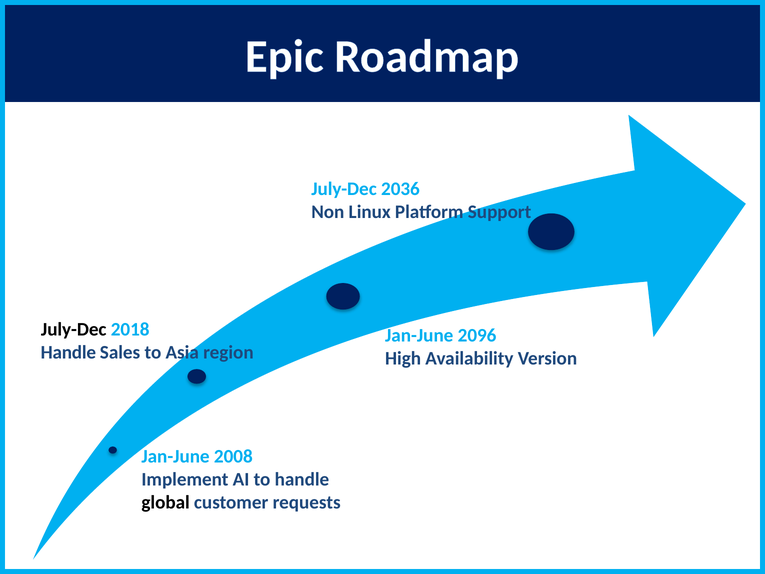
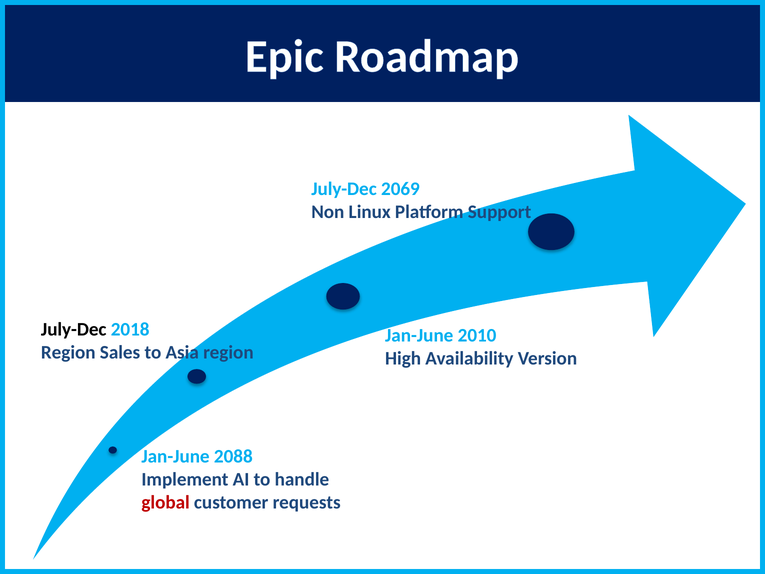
2036: 2036 -> 2069 (400, 189)
2096: 2096 -> 2010 (477, 335)
Handle: Handle -> Region (68, 352)
2008: 2008 -> 2088 (233, 456)
global colour: black -> red (166, 502)
